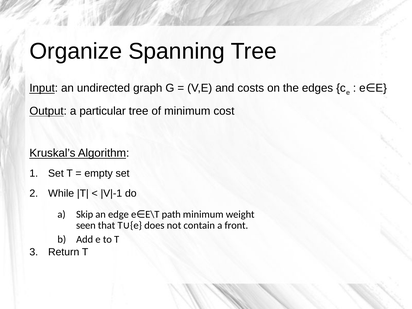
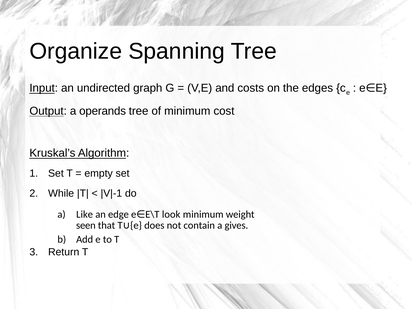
particular: particular -> operands (103, 111)
Skip: Skip -> Like (85, 214)
path: path -> look (171, 214)
front: front -> gives (236, 226)
